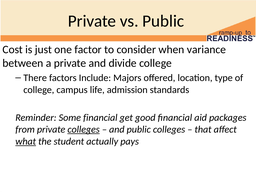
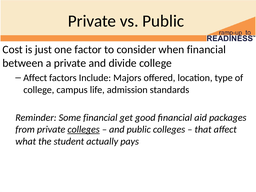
when variance: variance -> financial (206, 49)
There: There -> Affect (35, 78)
what underline: present -> none (26, 141)
